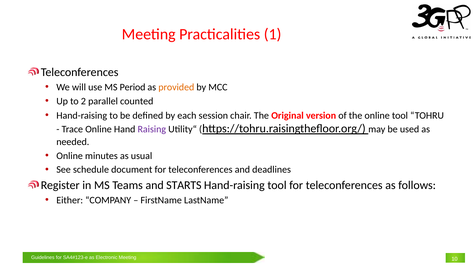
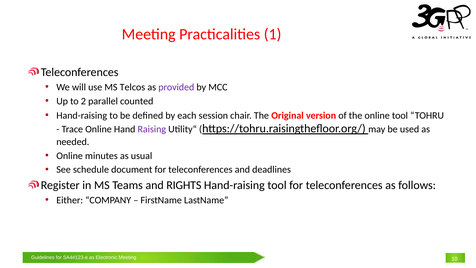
Period: Period -> Telcos (132, 87)
provided colour: orange -> purple (176, 87)
STARTS: STARTS -> RIGHTS (184, 185)
